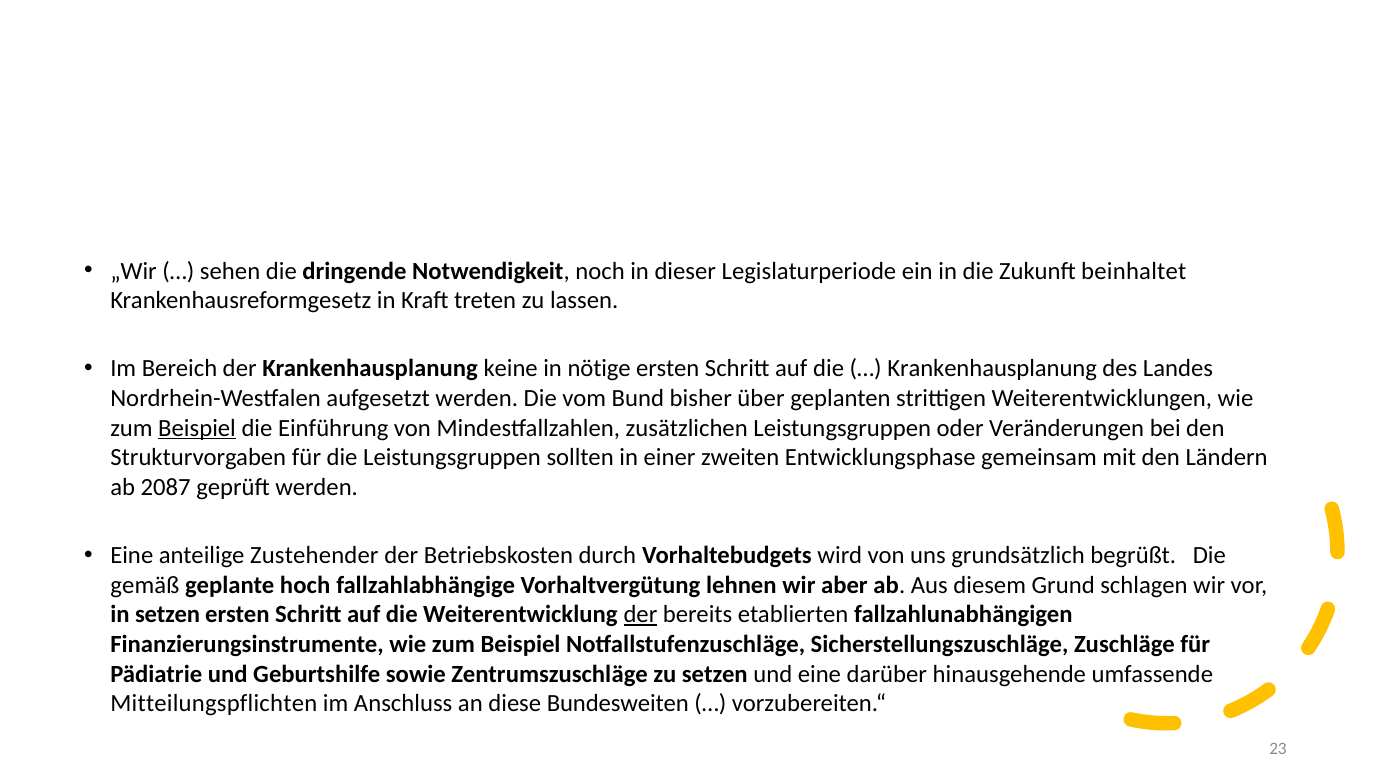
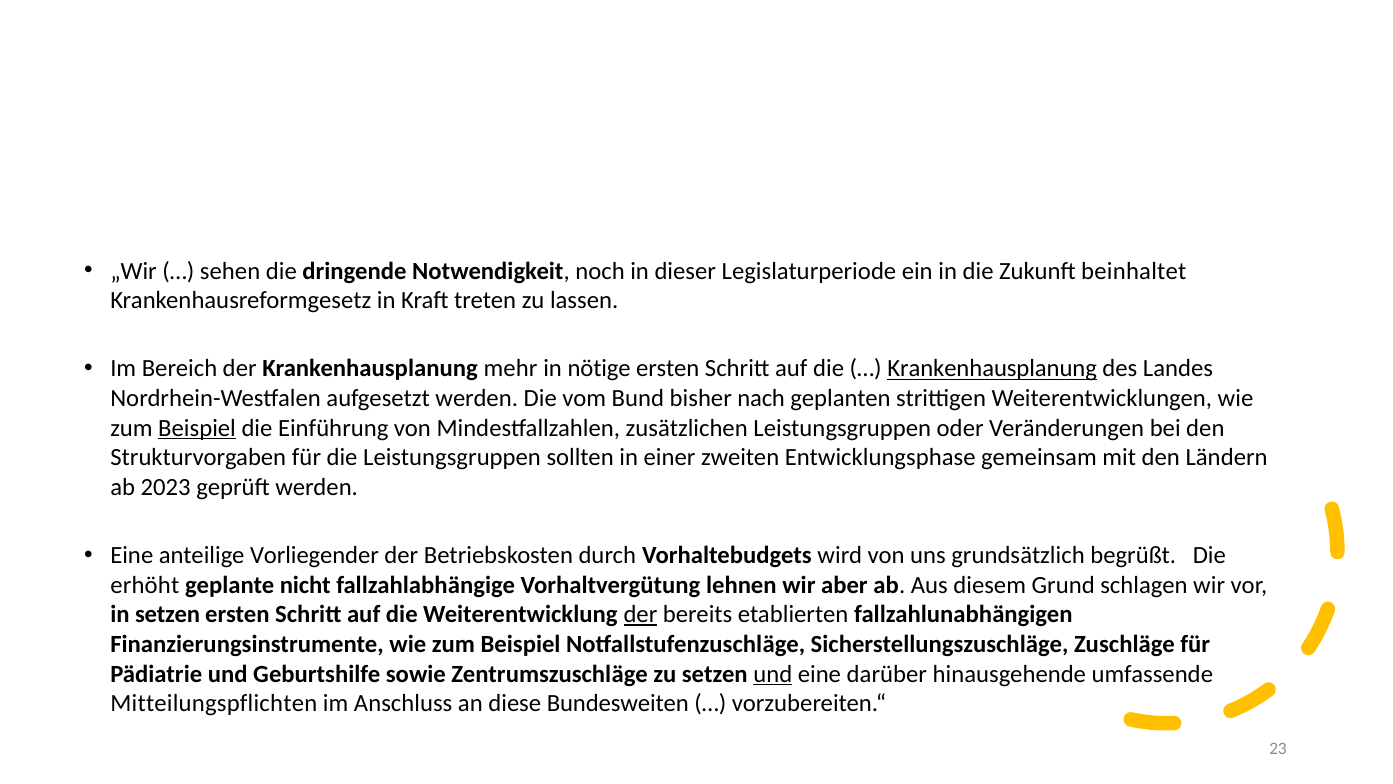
keine: keine -> mehr (511, 369)
Krankenhausplanung underline: none -> present (992, 369)
über: über -> nach (761, 398)
2087: 2087 -> 2023 (166, 487)
Zustehender: Zustehender -> Vorliegender (314, 555)
gemäß: gemäß -> erhöht (145, 585)
hoch: hoch -> nicht (305, 585)
und underline: none -> present (773, 673)
